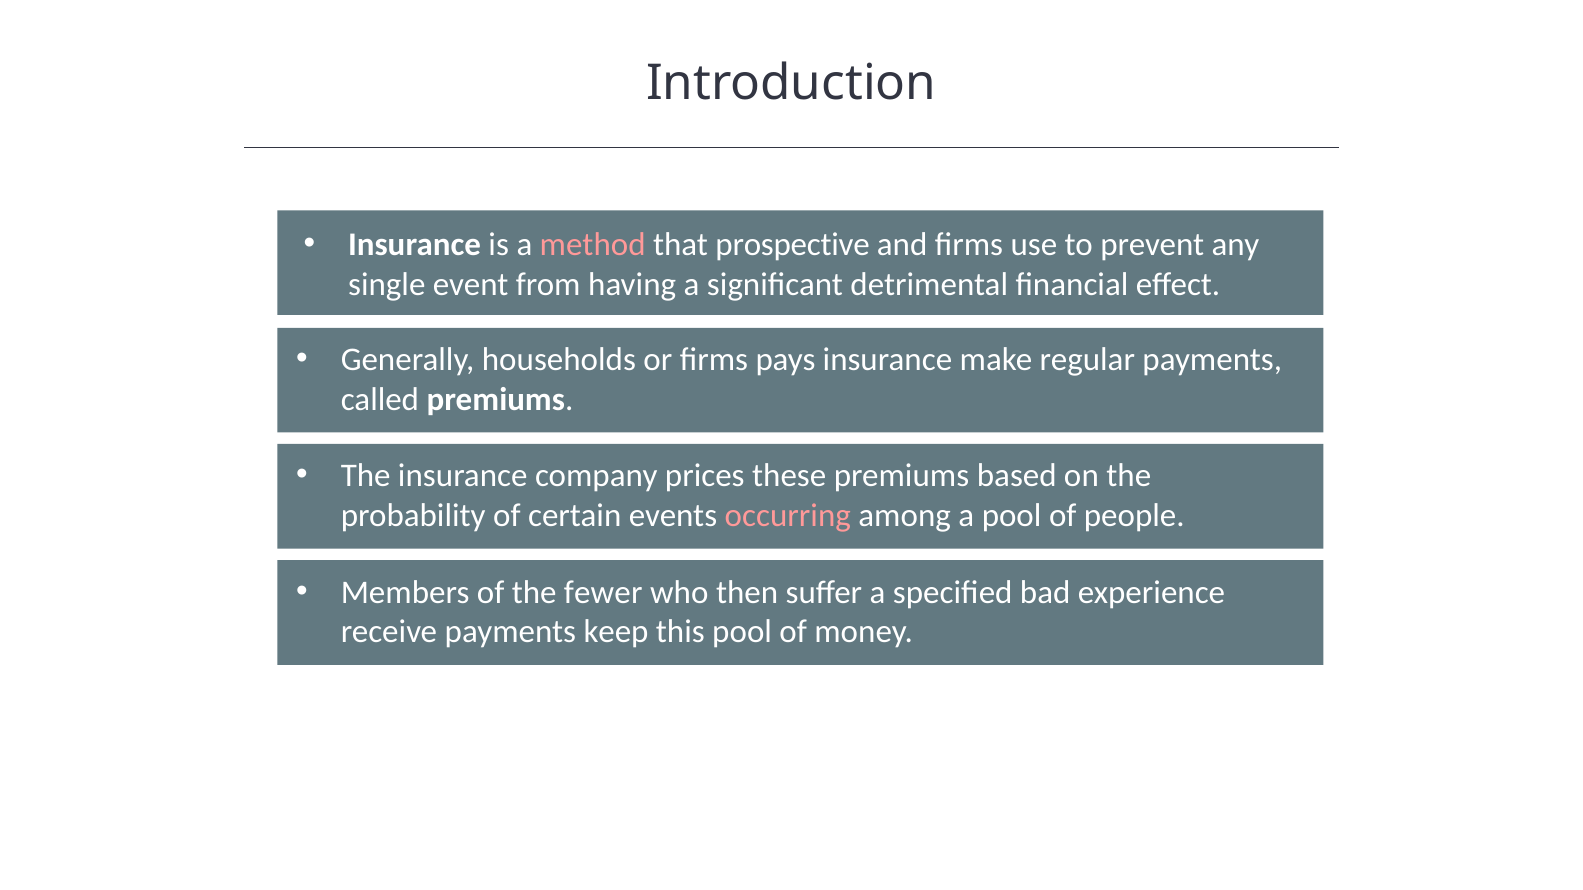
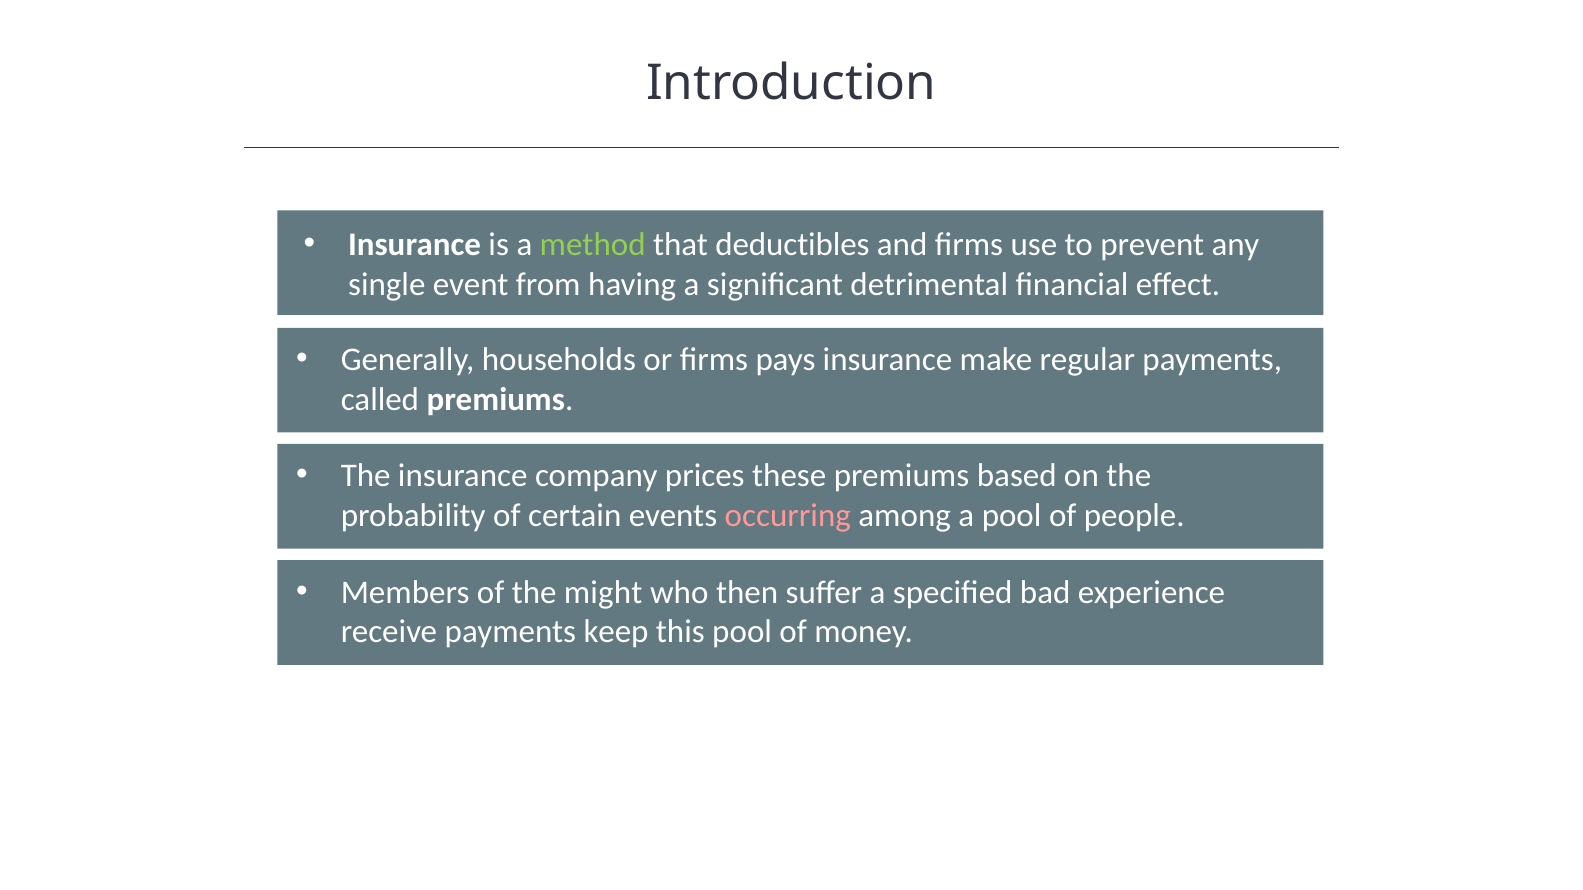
method colour: pink -> light green (593, 245)
prospective: prospective -> deductibles (793, 245)
fewer: fewer -> might (603, 592)
